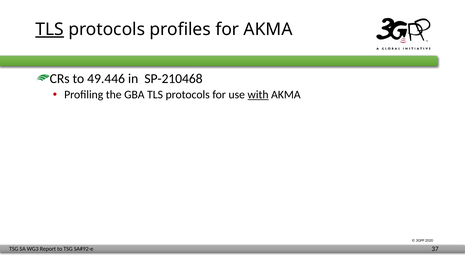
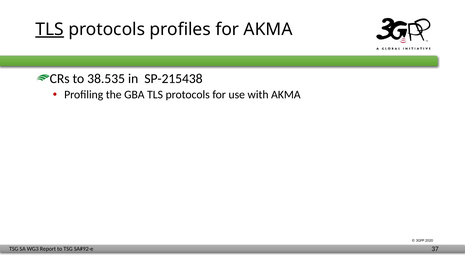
49.446: 49.446 -> 38.535 (106, 79)
SP-210468: SP-210468 -> SP-215438 (173, 79)
with underline: present -> none (258, 95)
